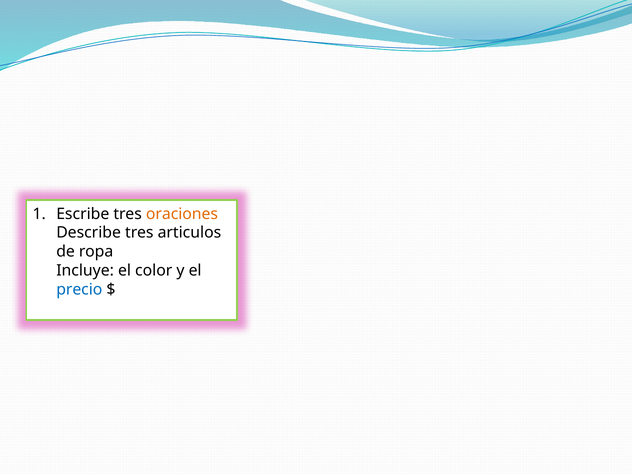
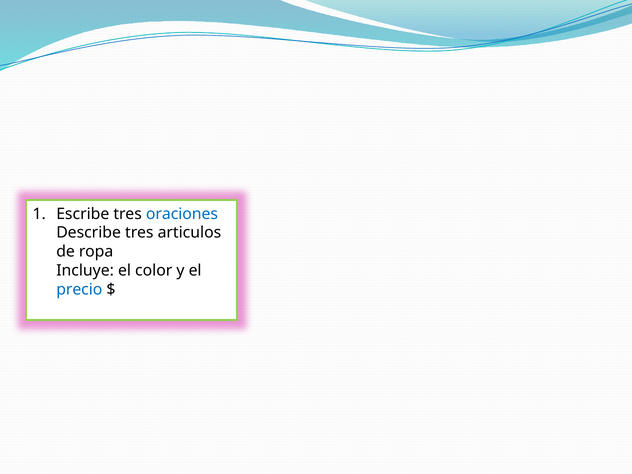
oraciones colour: orange -> blue (182, 214)
